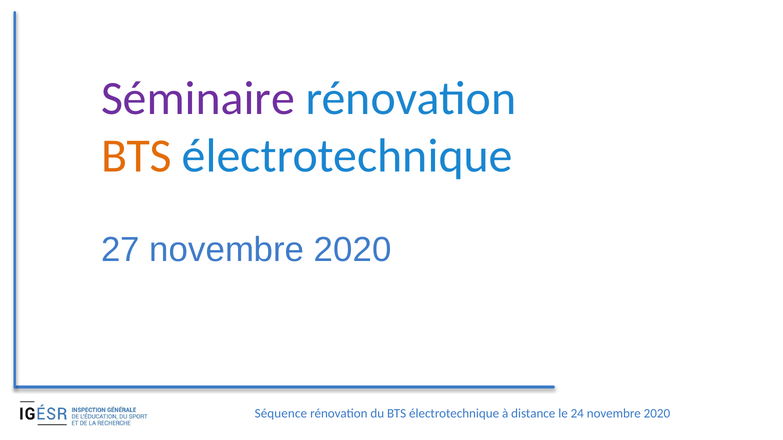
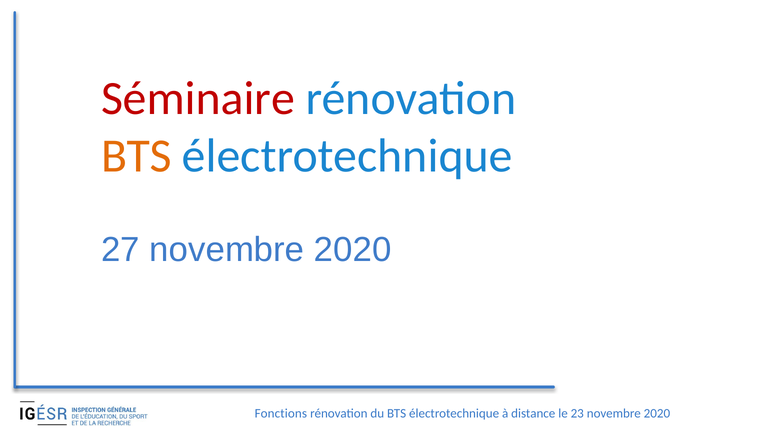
Séminaire colour: purple -> red (198, 99)
Séquence: Séquence -> Fonctions (281, 414)
24: 24 -> 23 (577, 414)
